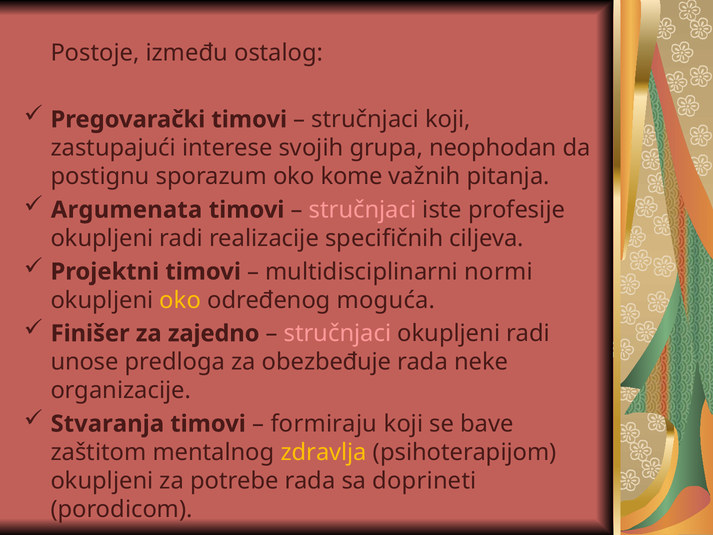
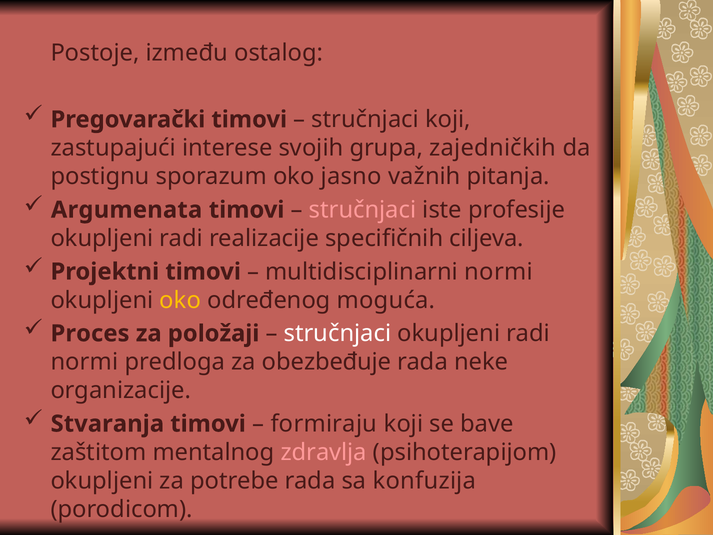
neophodan: neophodan -> zajedničkih (493, 148)
kome: kome -> jasno (351, 176)
Finišer: Finišer -> Proces (90, 333)
zajedno: zajedno -> položaji (214, 333)
stručnjaci colour: pink -> white (337, 333)
unose: unose -> normi (84, 362)
zdravlja colour: yellow -> pink (324, 452)
doprineti: doprineti -> konfuzija (424, 481)
